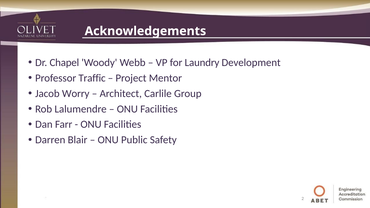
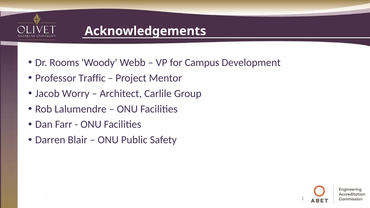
Chapel: Chapel -> Rooms (64, 63)
Laundry: Laundry -> Campus (202, 63)
